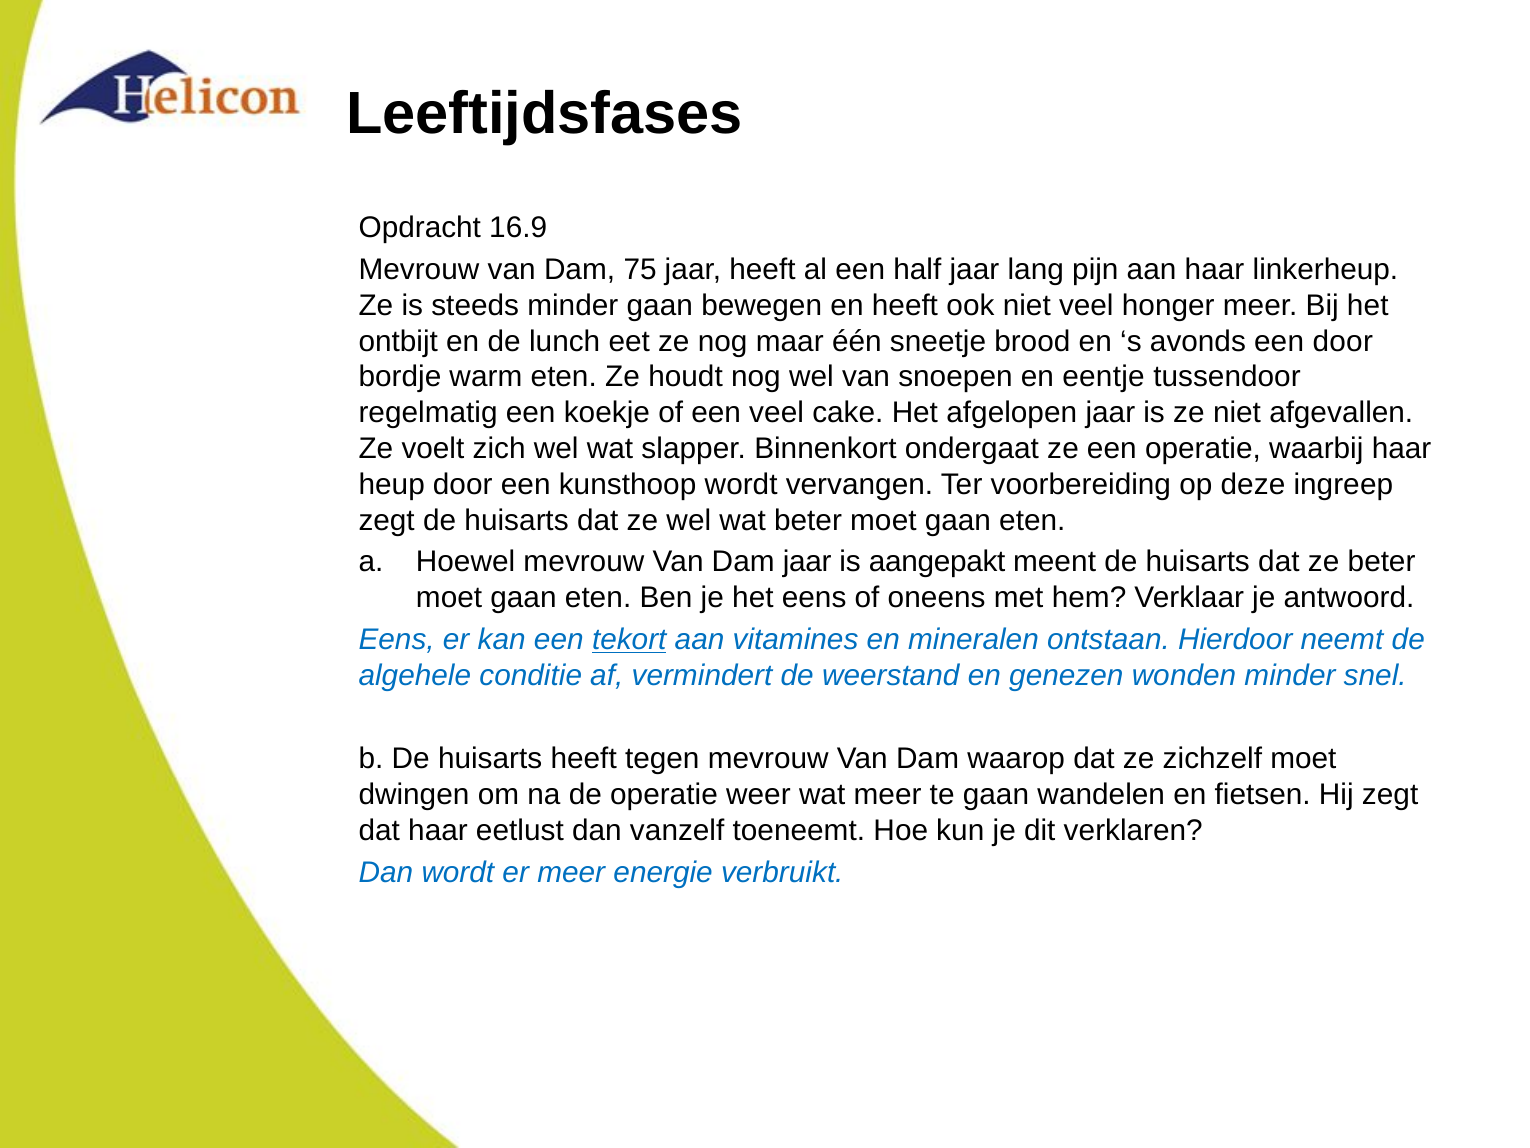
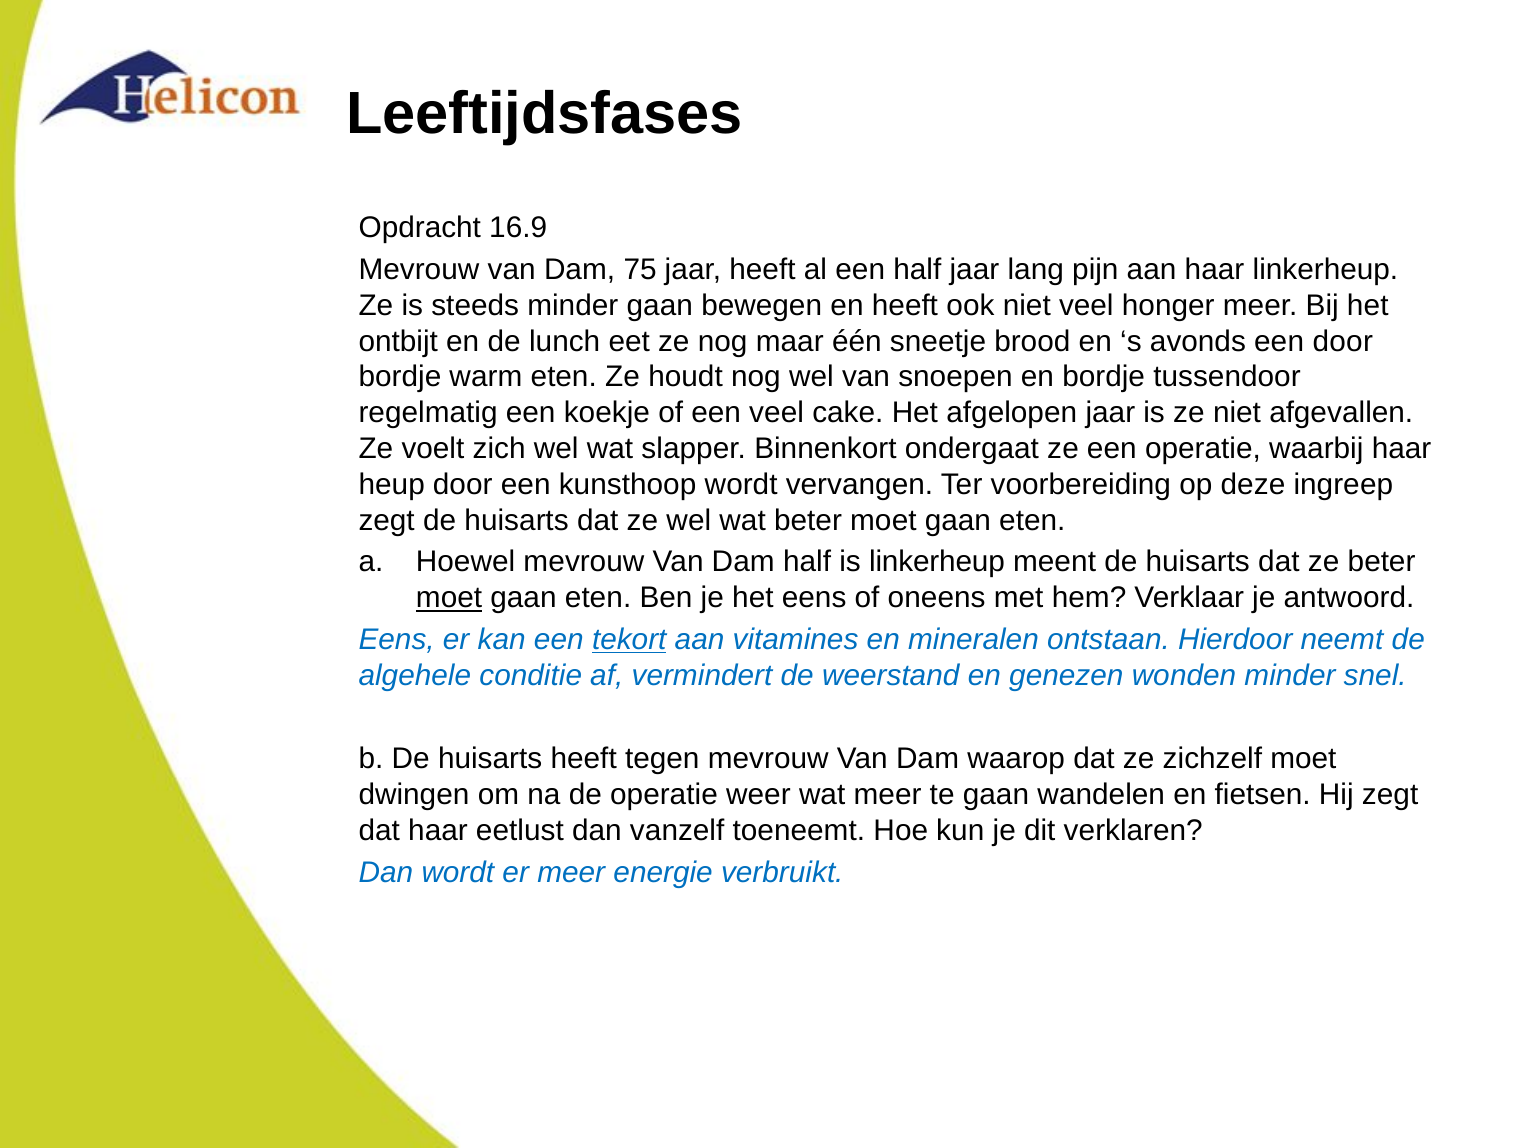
en eentje: eentje -> bordje (1104, 377)
Dam jaar: jaar -> half (807, 562)
is aangepakt: aangepakt -> linkerheup (937, 562)
moet underline: none -> present (449, 598)
